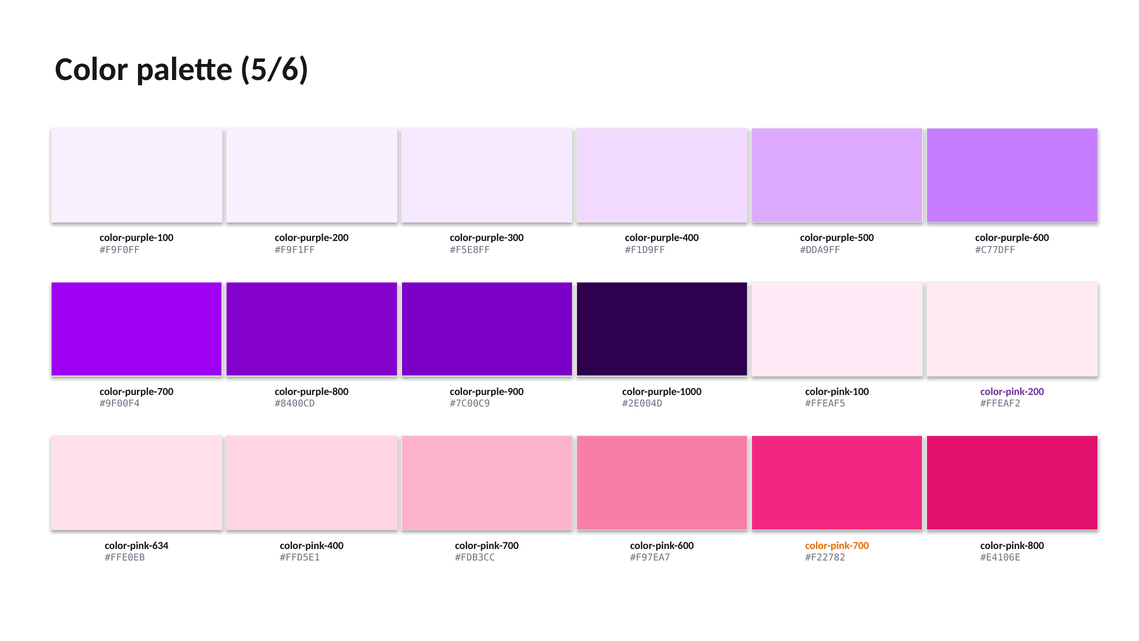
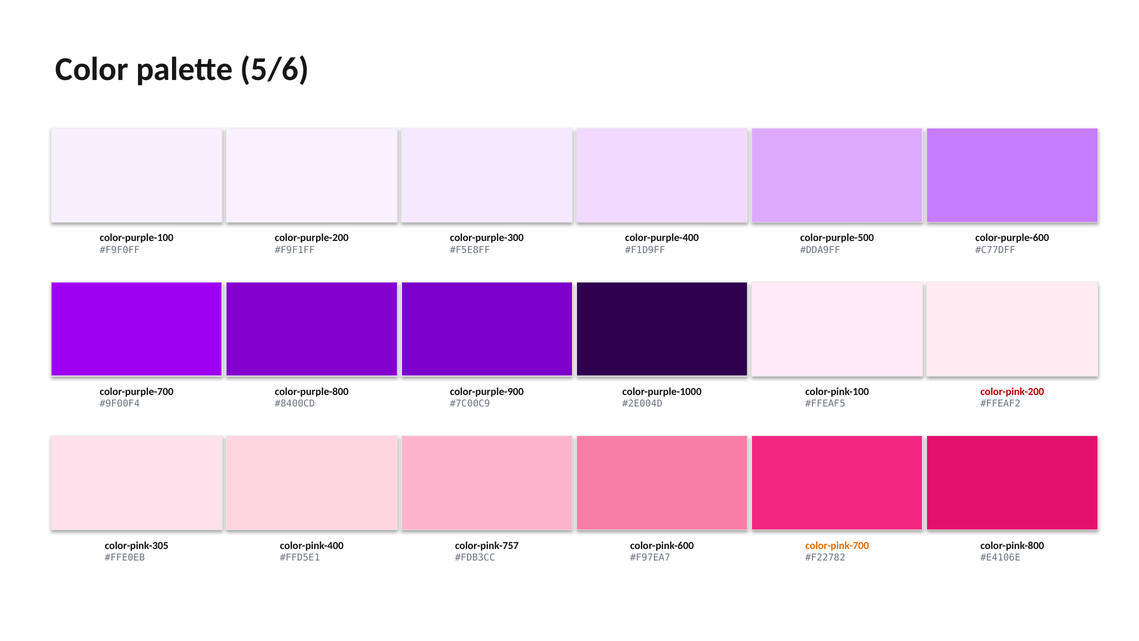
color-pink-200 colour: purple -> red (1012, 391)
color-pink-634: color-pink-634 -> color-pink-305 (137, 545)
color-pink-700: color-pink-700 -> color-pink-757 (487, 545)
